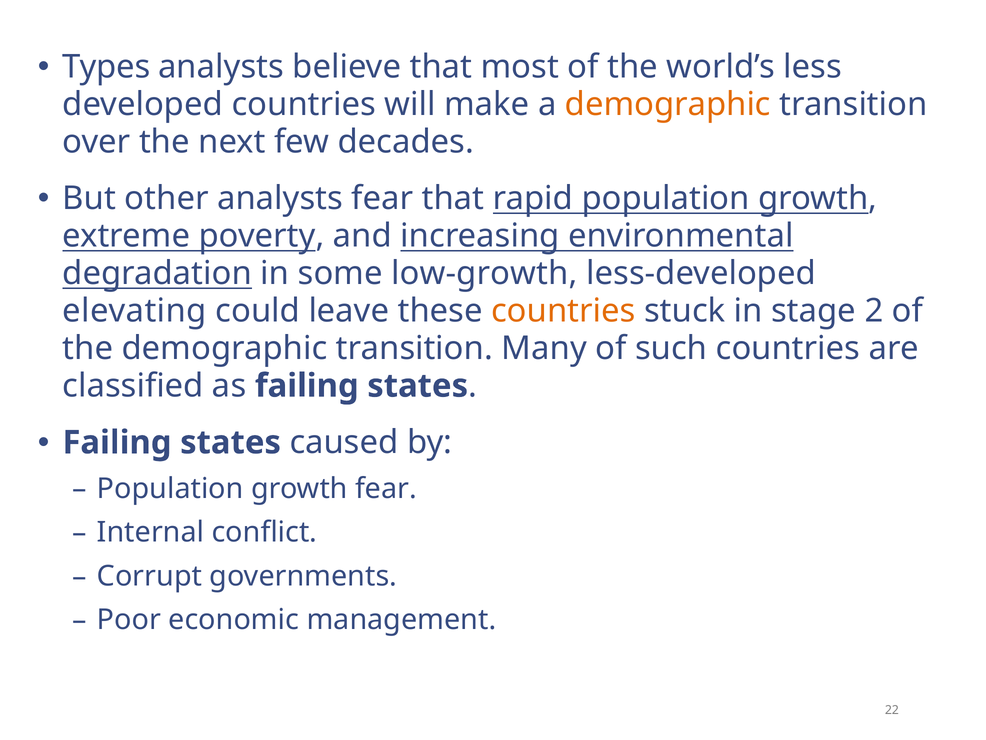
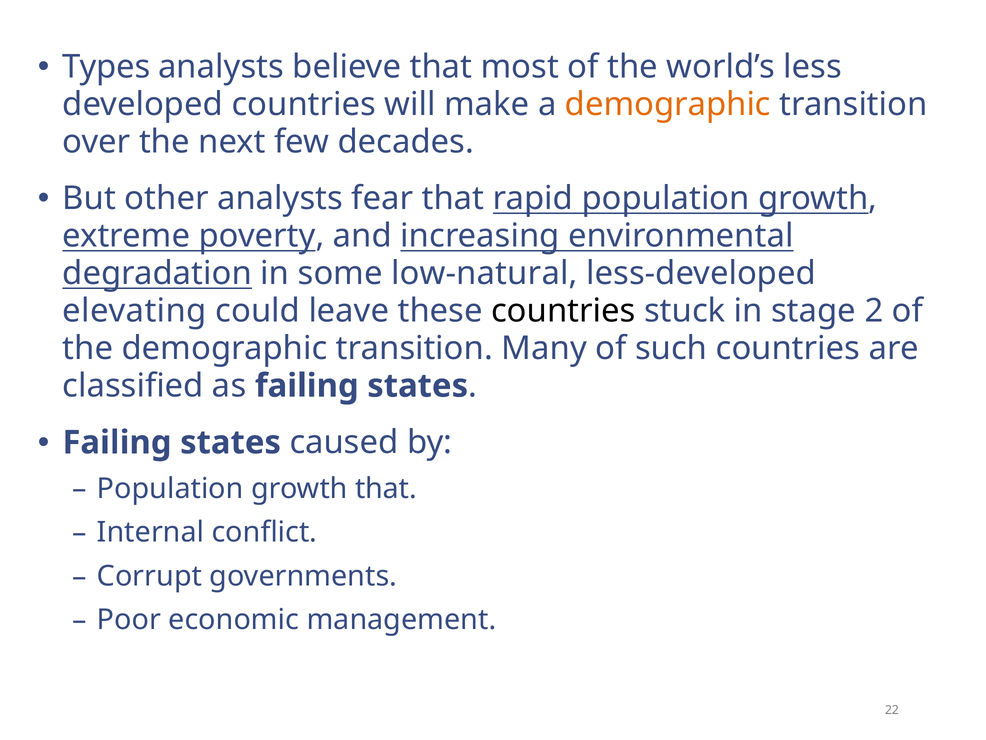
low-growth: low-growth -> low-natural (484, 273)
countries colour: orange -> black (563, 311)
growth fear: fear -> that (386, 488)
